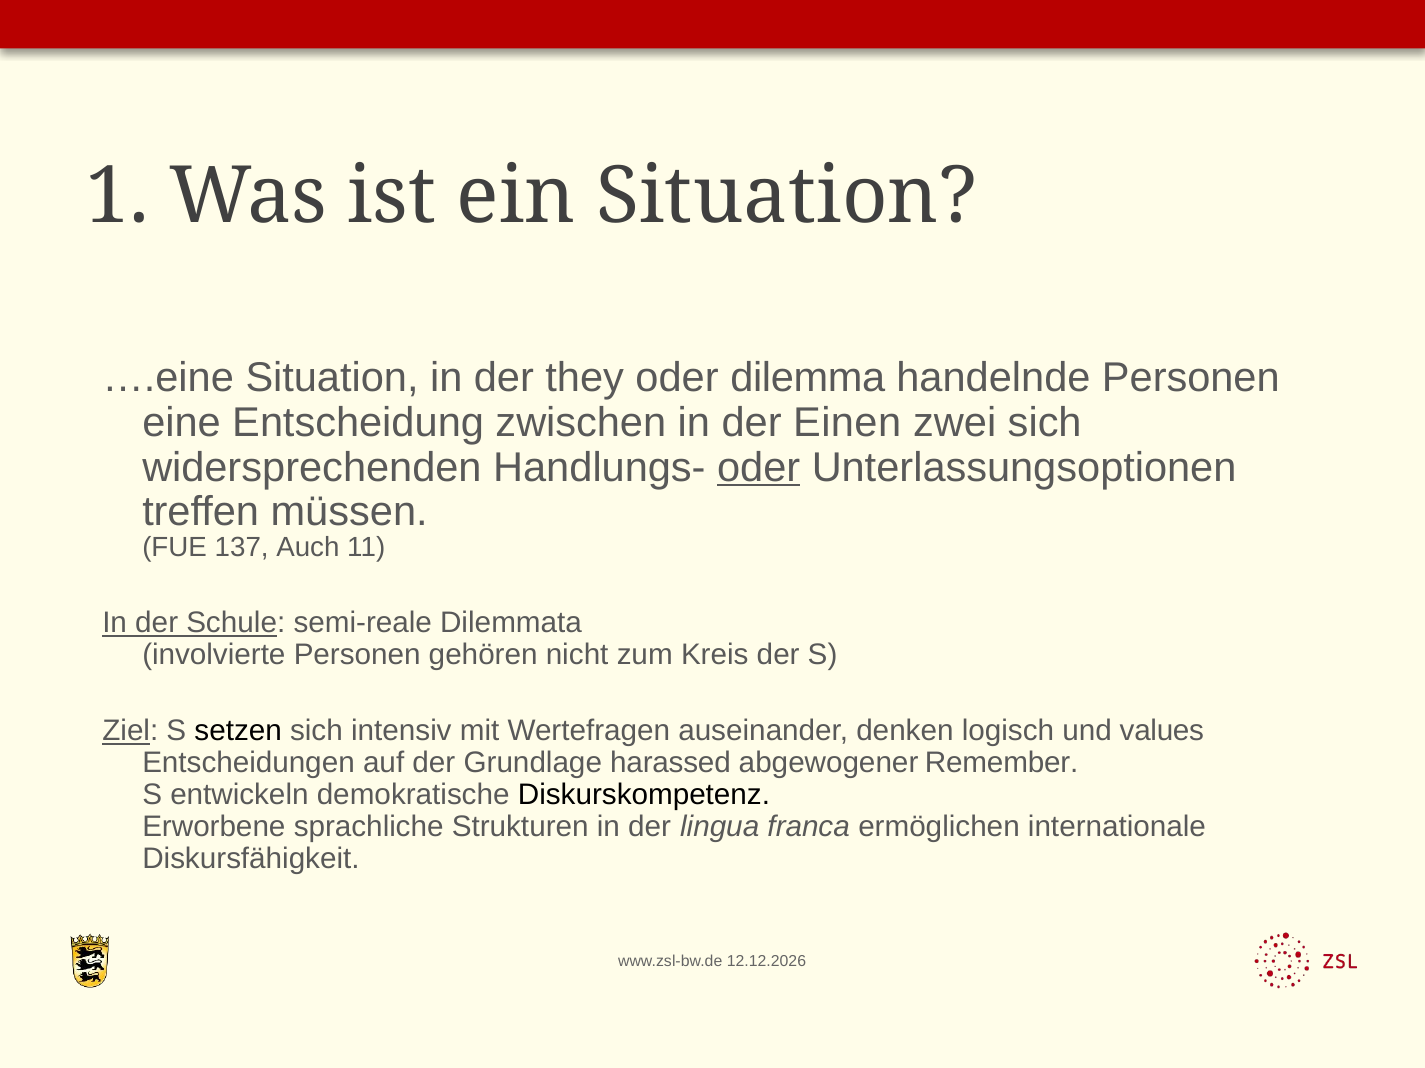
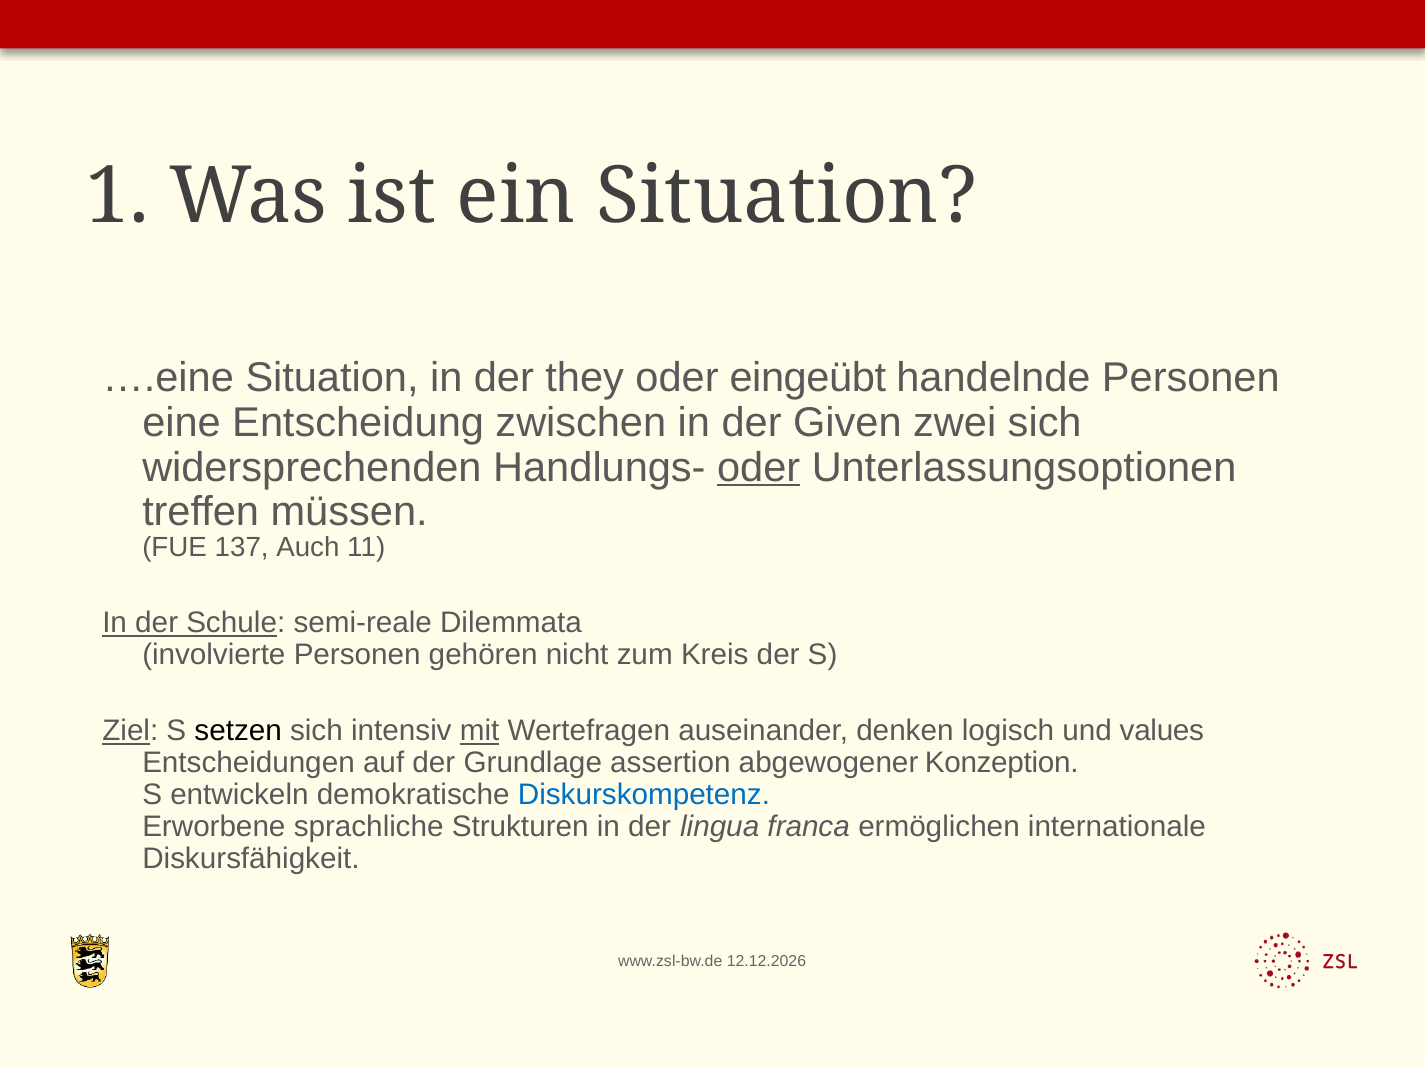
dilemma: dilemma -> eingeübt (808, 378)
Einen: Einen -> Given (847, 423)
mit underline: none -> present (480, 731)
harassed: harassed -> assertion (670, 764)
Remember: Remember -> Konzeption (1002, 764)
Diskurskompetenz colour: black -> blue (644, 796)
